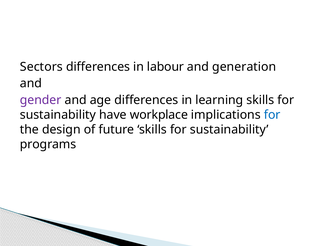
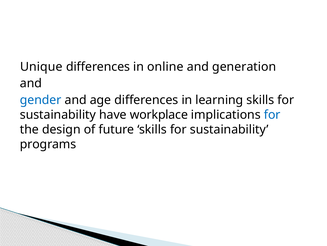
Sectors: Sectors -> Unique (41, 67)
labour: labour -> online (165, 67)
gender colour: purple -> blue (41, 100)
